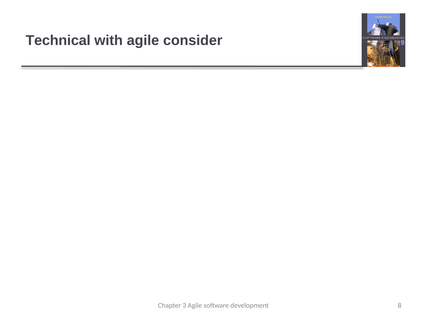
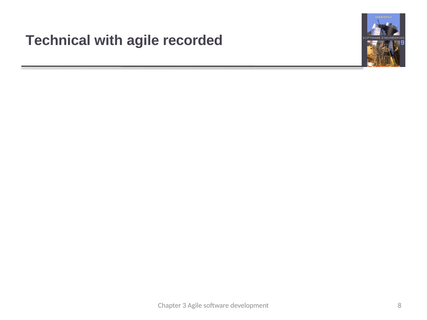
consider: consider -> recorded (193, 41)
